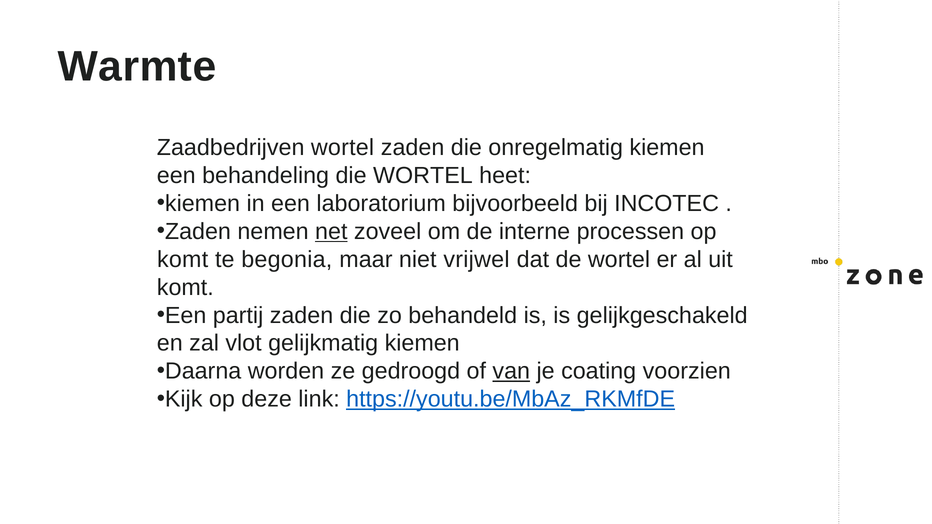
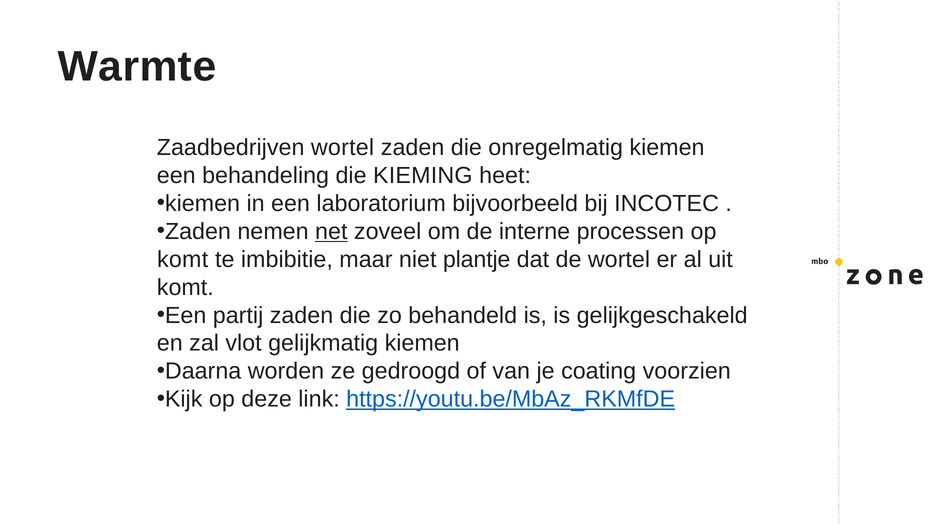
die WORTEL: WORTEL -> KIEMING (423, 176)
begonia: begonia -> imbibitie (287, 260)
vrijwel: vrijwel -> plantje (477, 260)
van underline: present -> none (511, 371)
